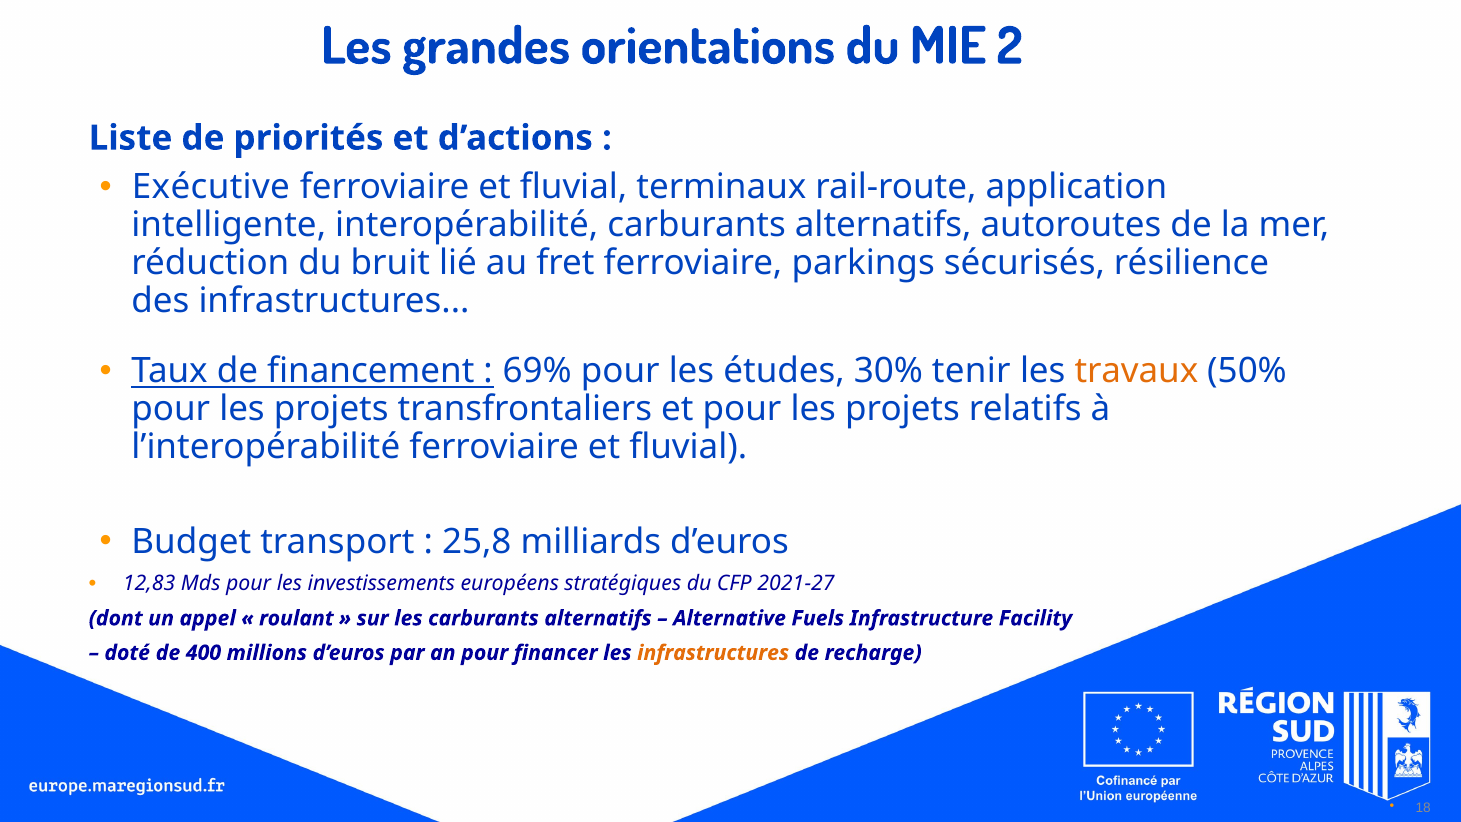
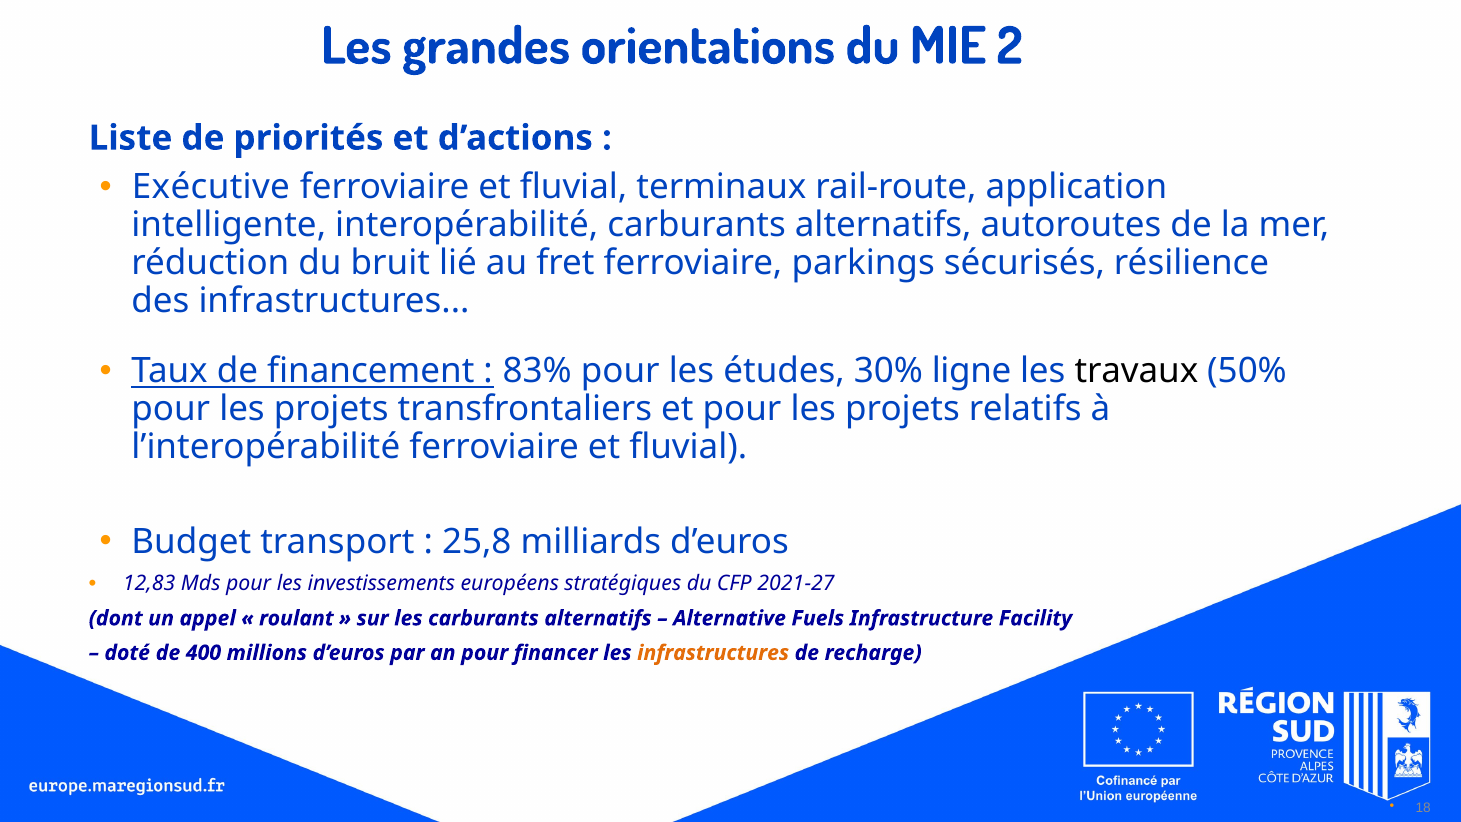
69%: 69% -> 83% (537, 371)
tenir: tenir -> ligne (972, 371)
travaux colour: orange -> black (1136, 371)
